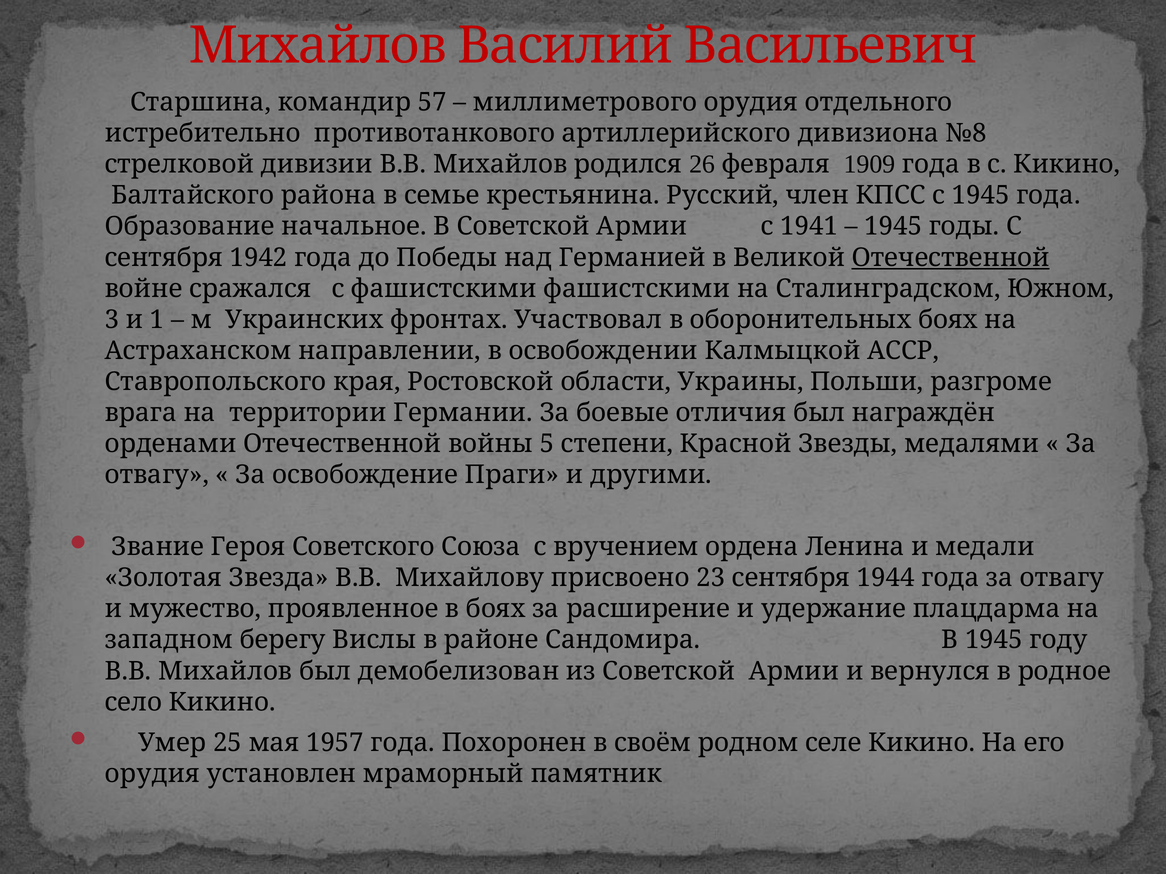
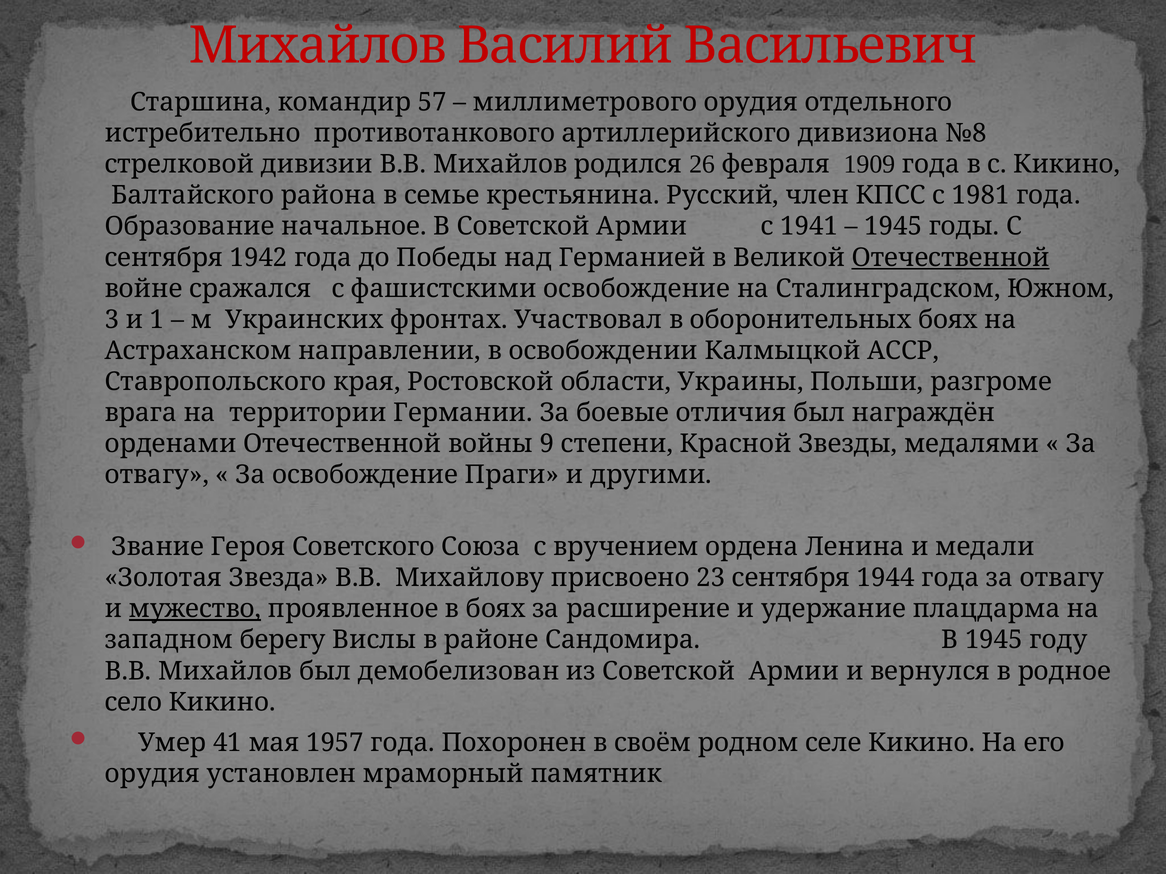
с 1945: 1945 -> 1981 (981, 195)
фашистскими фашистскими: фашистскими -> освобождение (637, 289)
5: 5 -> 9 (547, 444)
мужество underline: none -> present (195, 609)
25: 25 -> 41 (228, 743)
